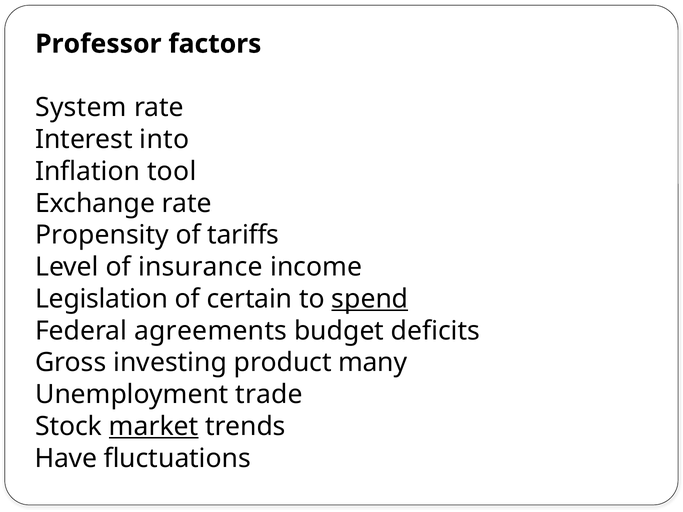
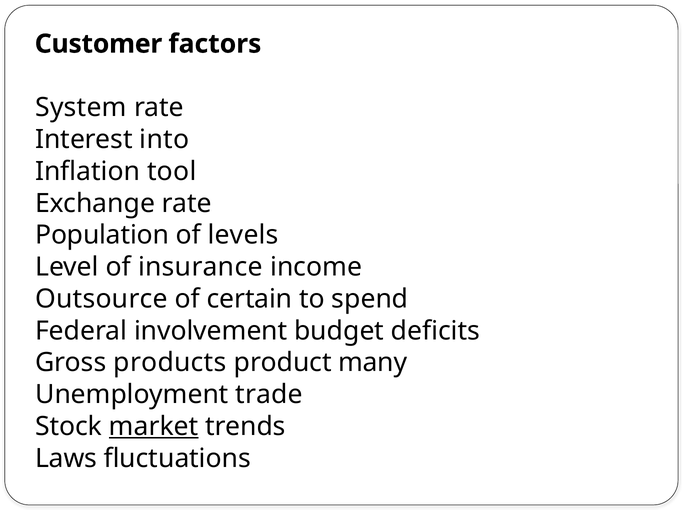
Professor: Professor -> Customer (98, 44)
Propensity: Propensity -> Population (102, 235)
tariffs: tariffs -> levels (243, 235)
Legislation: Legislation -> Outsource (101, 299)
spend underline: present -> none (370, 299)
agreements: agreements -> involvement (211, 331)
investing: investing -> products (170, 363)
Have: Have -> Laws (66, 458)
